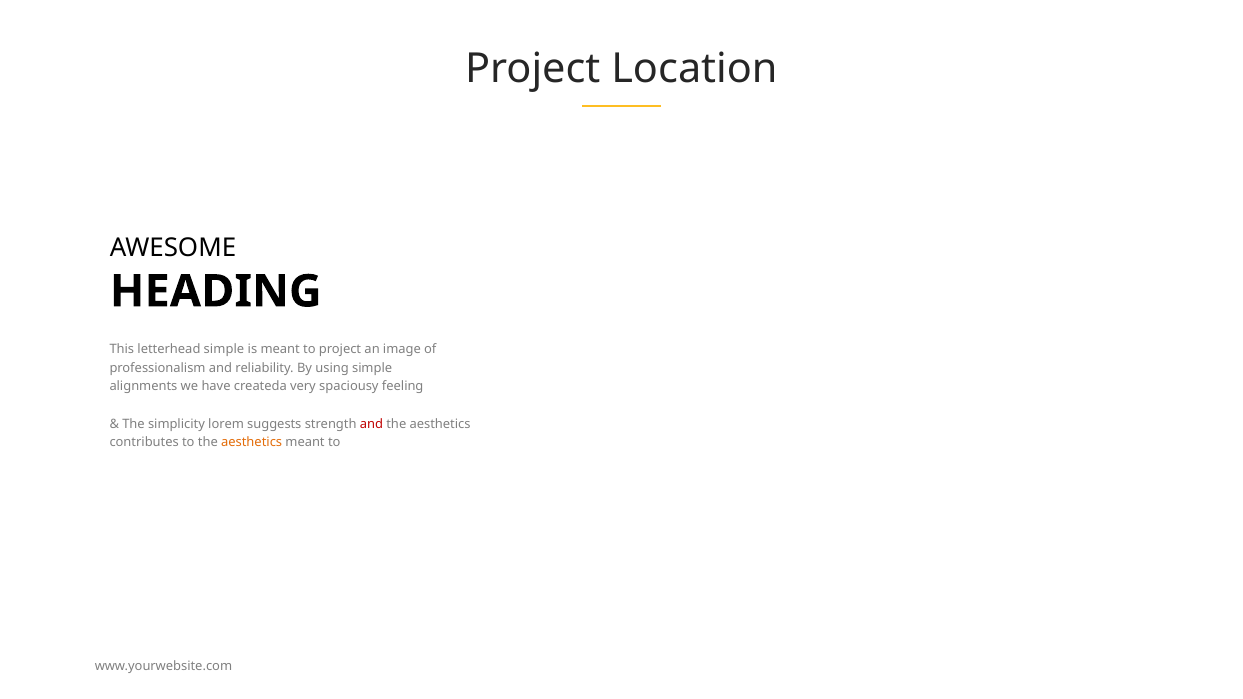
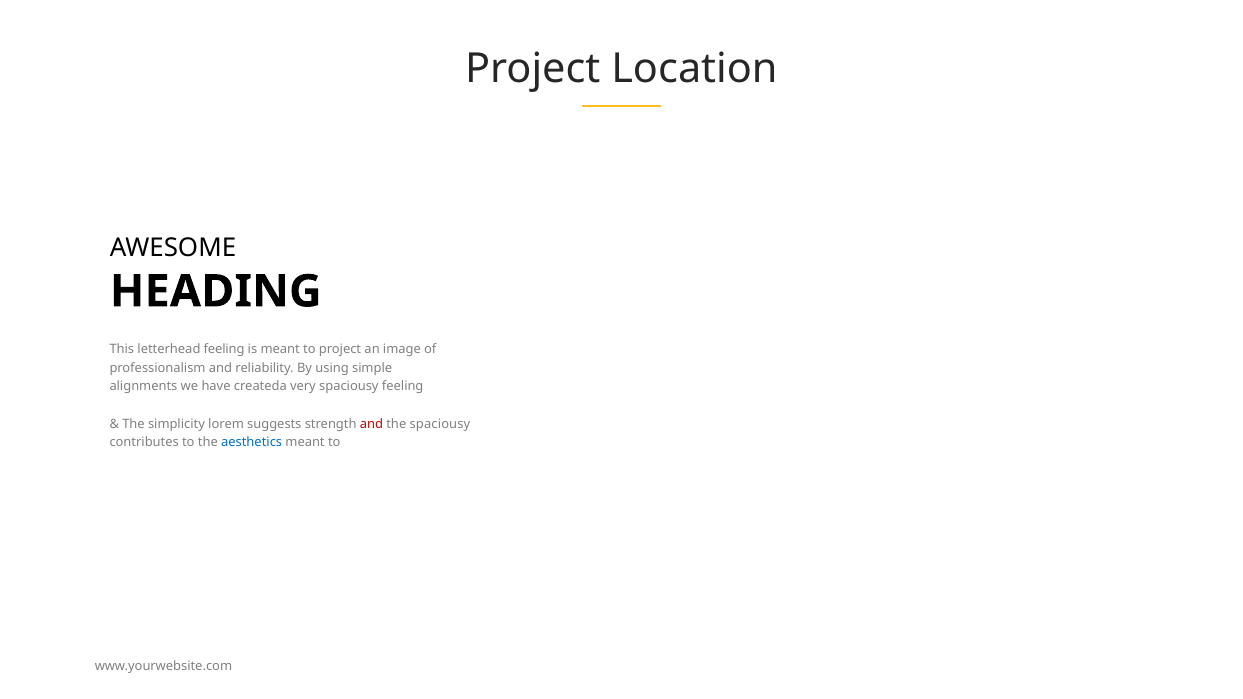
letterhead simple: simple -> feeling (224, 349)
aesthetics: aesthetics -> spaciousy (440, 424)
aesthetics colour: orange -> blue (252, 443)
